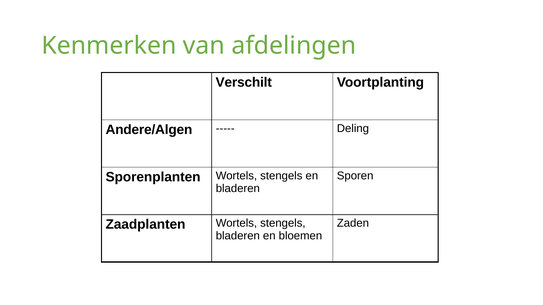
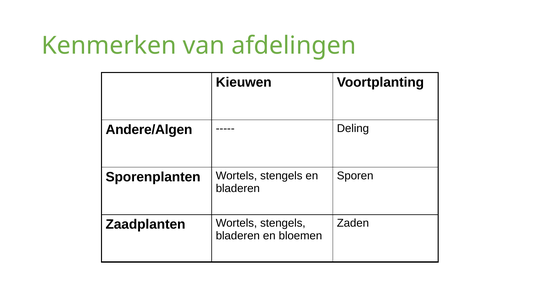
Verschilt: Verschilt -> Kieuwen (244, 82)
